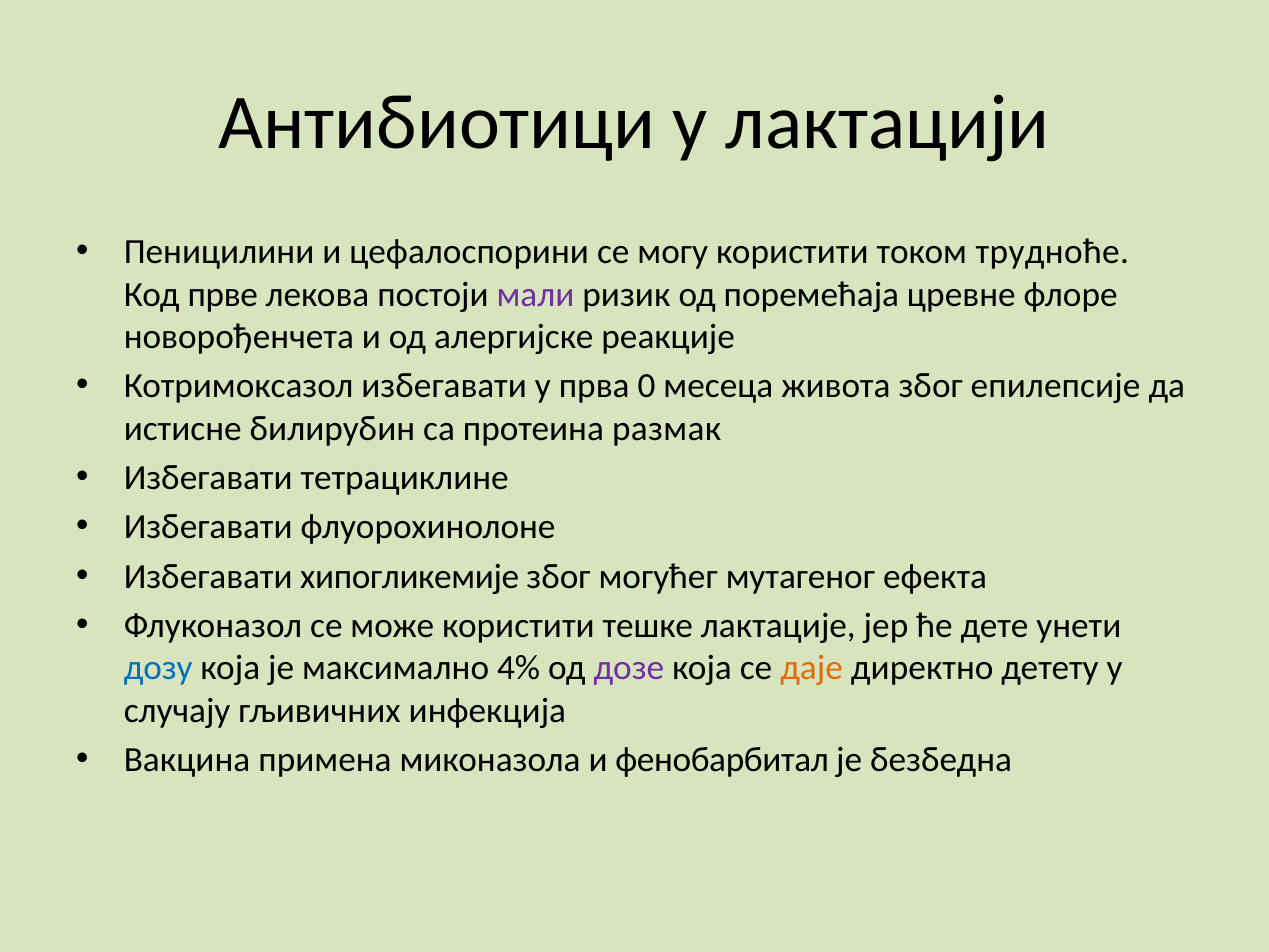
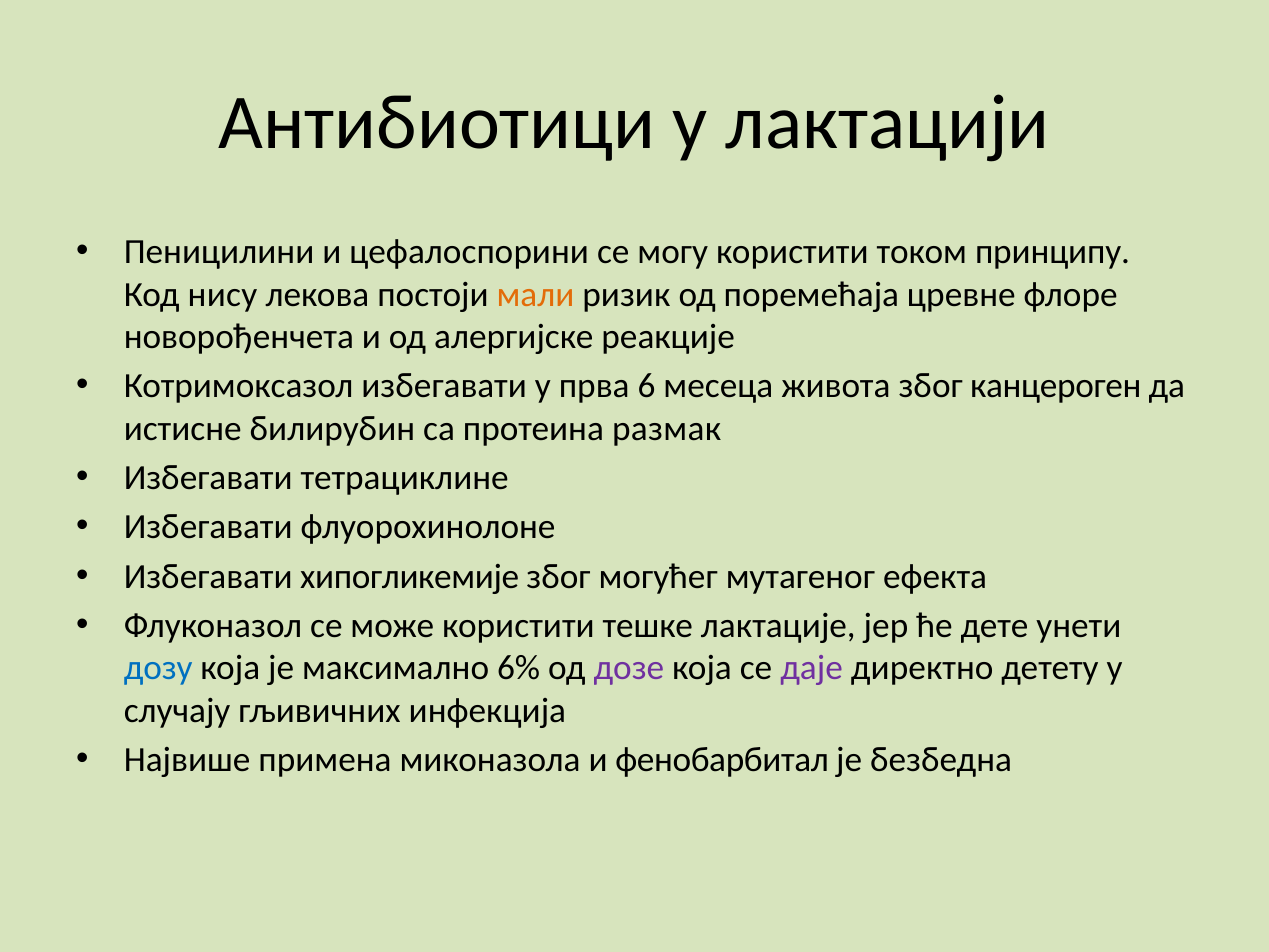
трудноће: трудноће -> принципу (1053, 252)
прве: прве -> нису (222, 294)
мали colour: purple -> orange (535, 294)
0: 0 -> 6 (646, 386)
епилепсије: епилепсије -> канцероген (1056, 386)
4%: 4% -> 6% (519, 668)
даје colour: orange -> purple (812, 668)
Вакцина: Вакцина -> Највише (187, 760)
